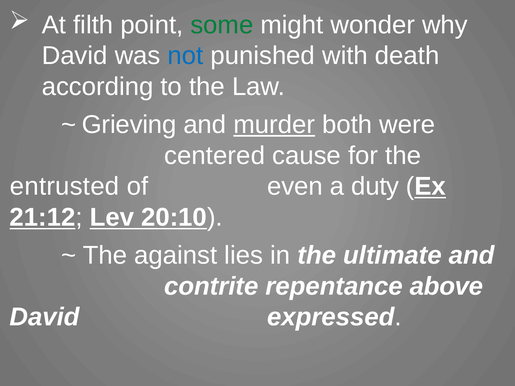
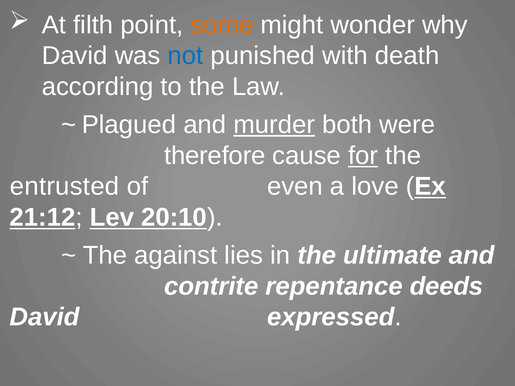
some colour: green -> orange (222, 25)
Grieving: Grieving -> Plagued (129, 125)
centered: centered -> therefore (215, 156)
for underline: none -> present (363, 156)
duty: duty -> love (375, 187)
above: above -> deeds (446, 286)
